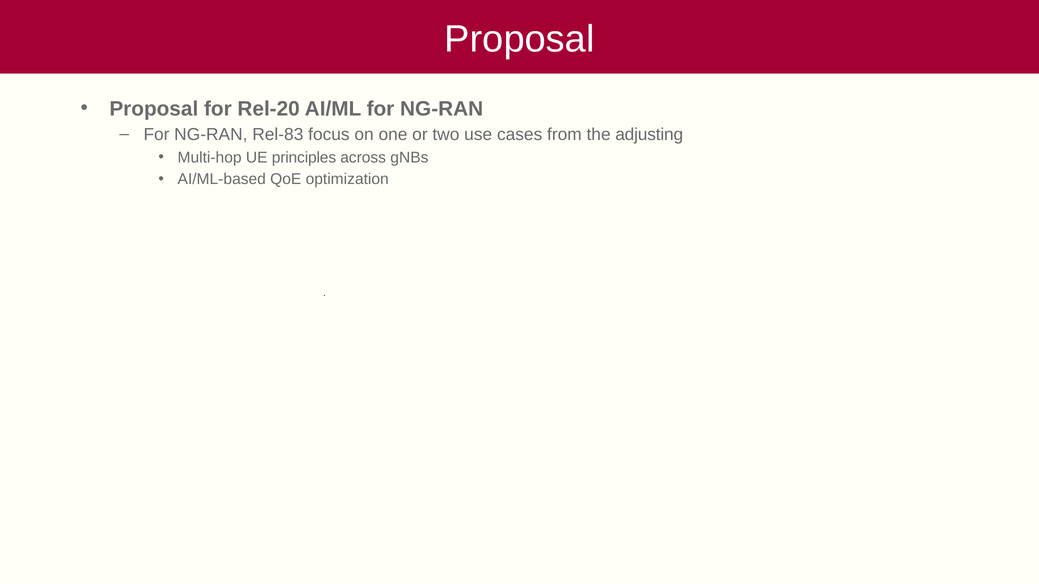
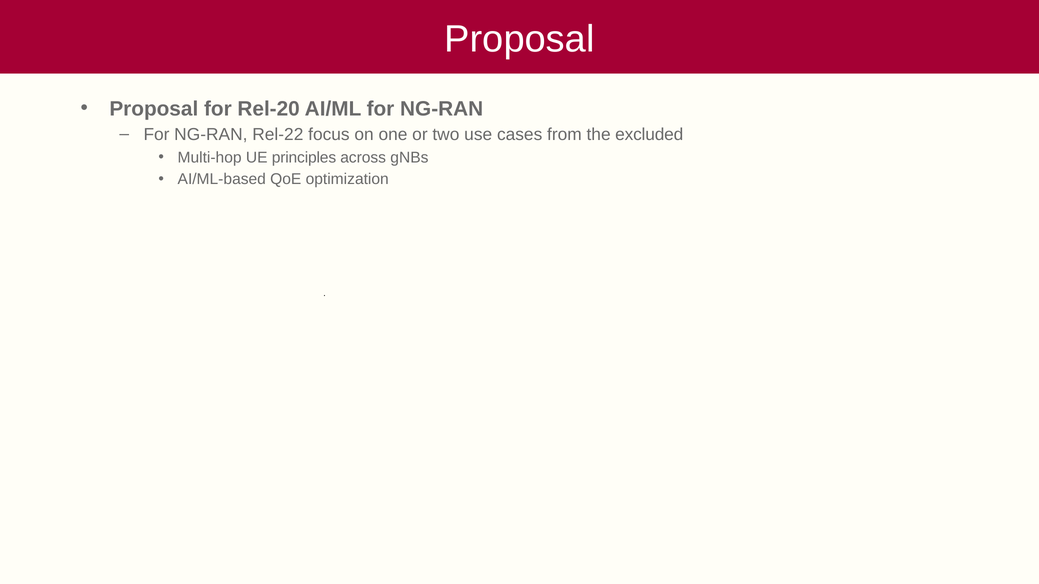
Rel-83: Rel-83 -> Rel-22 (278, 135)
adjusting: adjusting -> excluded (649, 135)
